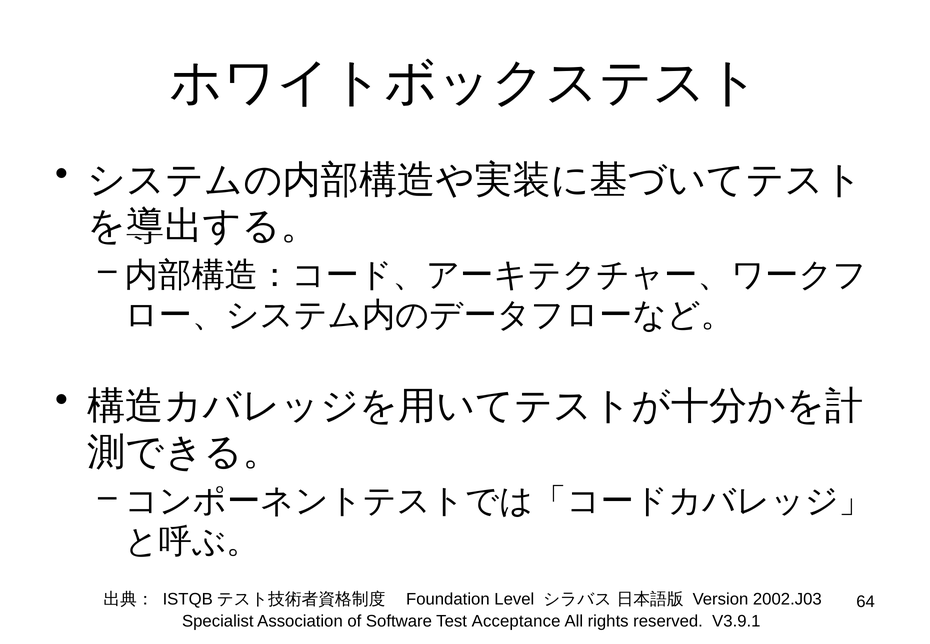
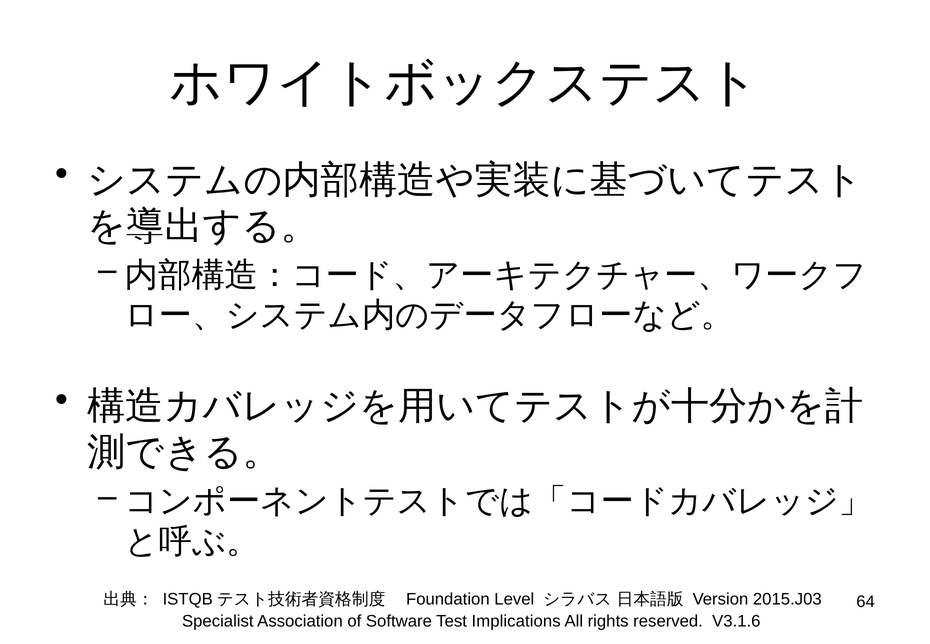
2002.J03: 2002.J03 -> 2015.J03 (787, 599)
Acceptance: Acceptance -> Implications (516, 621)
V3.9.1: V3.9.1 -> V3.1.6 (736, 621)
